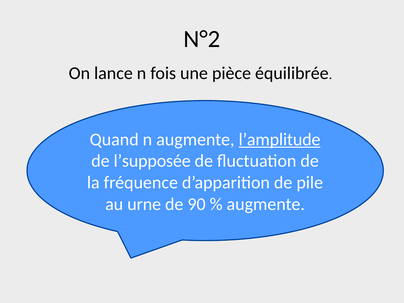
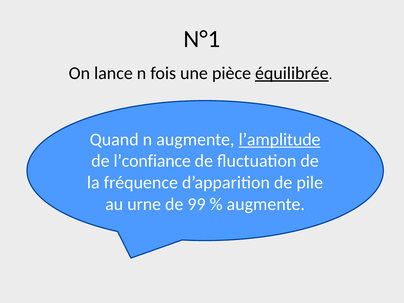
N°2: N°2 -> N°1 (202, 39)
équilibrée underline: none -> present (292, 73)
l’supposée: l’supposée -> l’confiance (152, 161)
90: 90 -> 99 (197, 204)
